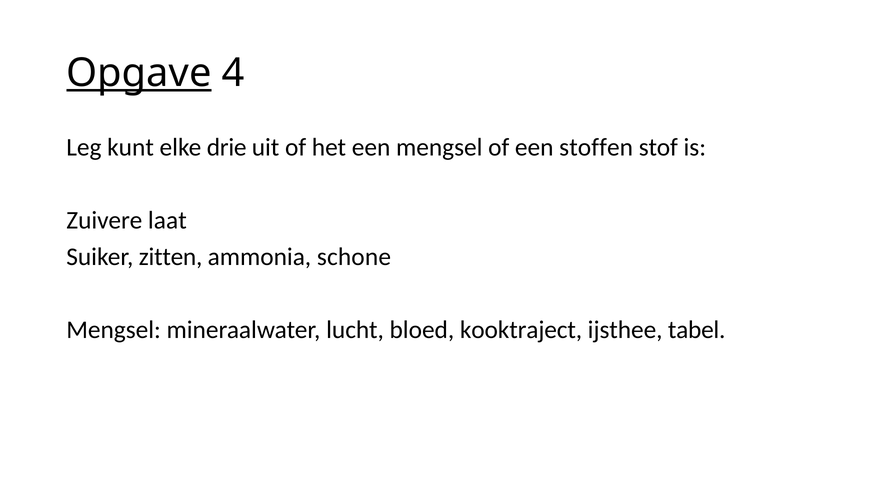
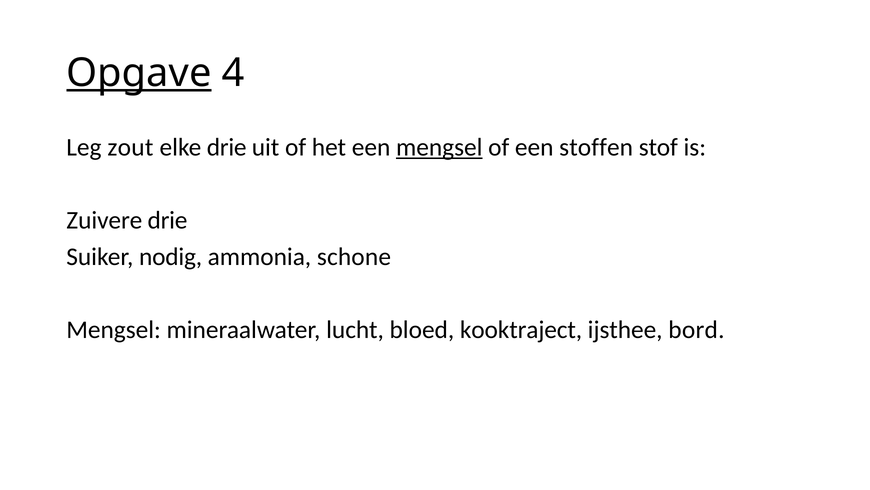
kunt: kunt -> zout (130, 147)
mengsel underline: none -> present (439, 147)
Zuivere laat: laat -> drie (167, 220)
zitten: zitten -> nodig (171, 257)
tabel: tabel -> bord (696, 329)
